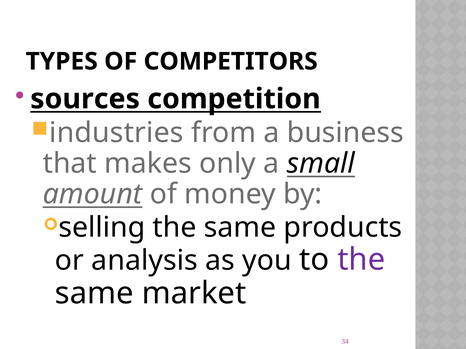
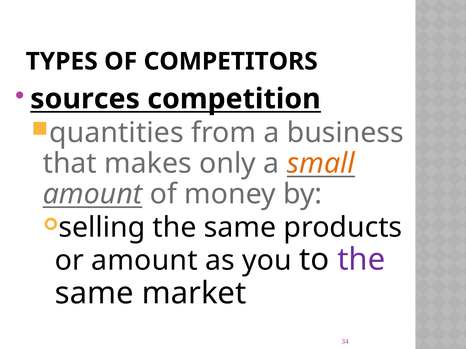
industries: industries -> quantities (116, 133)
small colour: black -> orange (321, 164)
or analysis: analysis -> amount (144, 261)
